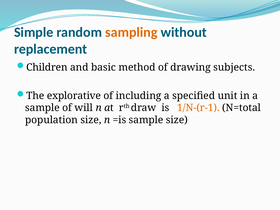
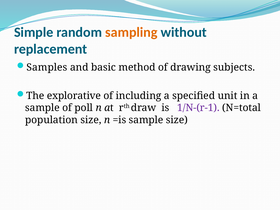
Children: Children -> Samples (47, 67)
will: will -> poll (84, 108)
1/N-(r-1 colour: orange -> purple (198, 108)
